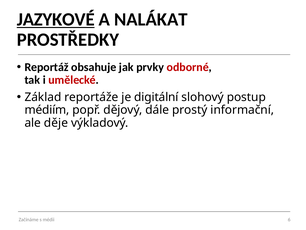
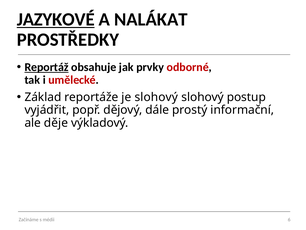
Reportáž underline: none -> present (47, 67)
je digitální: digitální -> slohový (156, 97)
médiím: médiím -> vyjádřit (47, 110)
